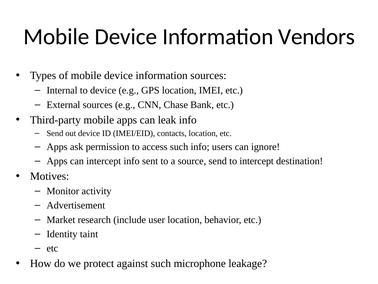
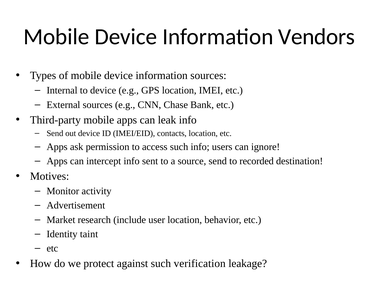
to intercept: intercept -> recorded (257, 161)
microphone: microphone -> verification (200, 263)
